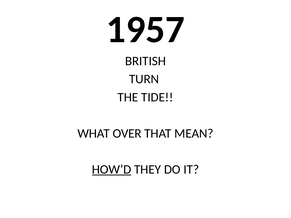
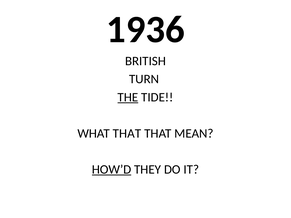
1957: 1957 -> 1936 (145, 30)
THE underline: none -> present (128, 97)
WHAT OVER: OVER -> THAT (127, 133)
